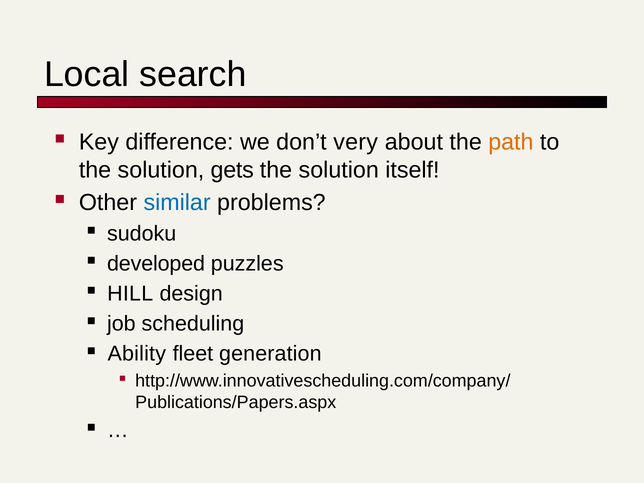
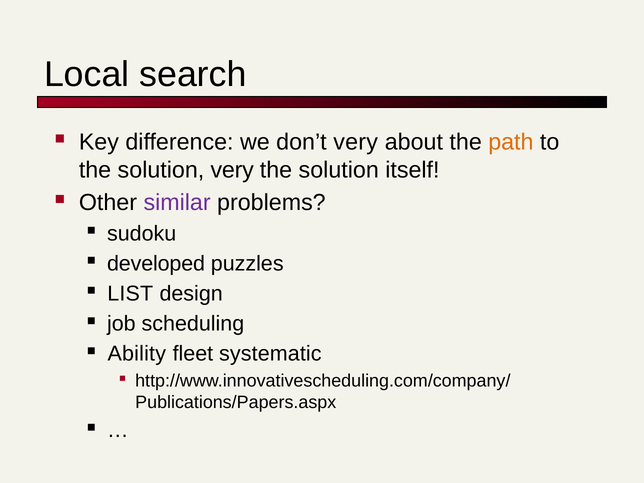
solution gets: gets -> very (232, 170)
similar colour: blue -> purple (177, 203)
HILL: HILL -> LIST (130, 294)
generation: generation -> systematic (270, 354)
